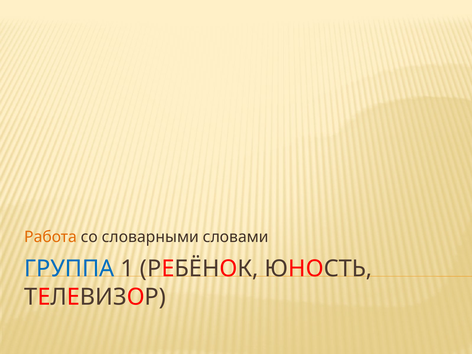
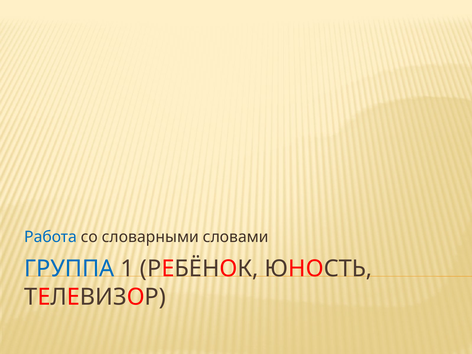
Работа colour: orange -> blue (51, 237)
